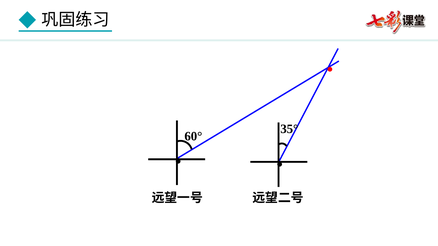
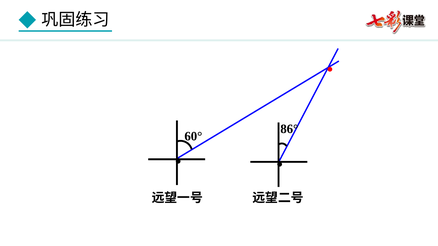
35°: 35° -> 86° (289, 129)
